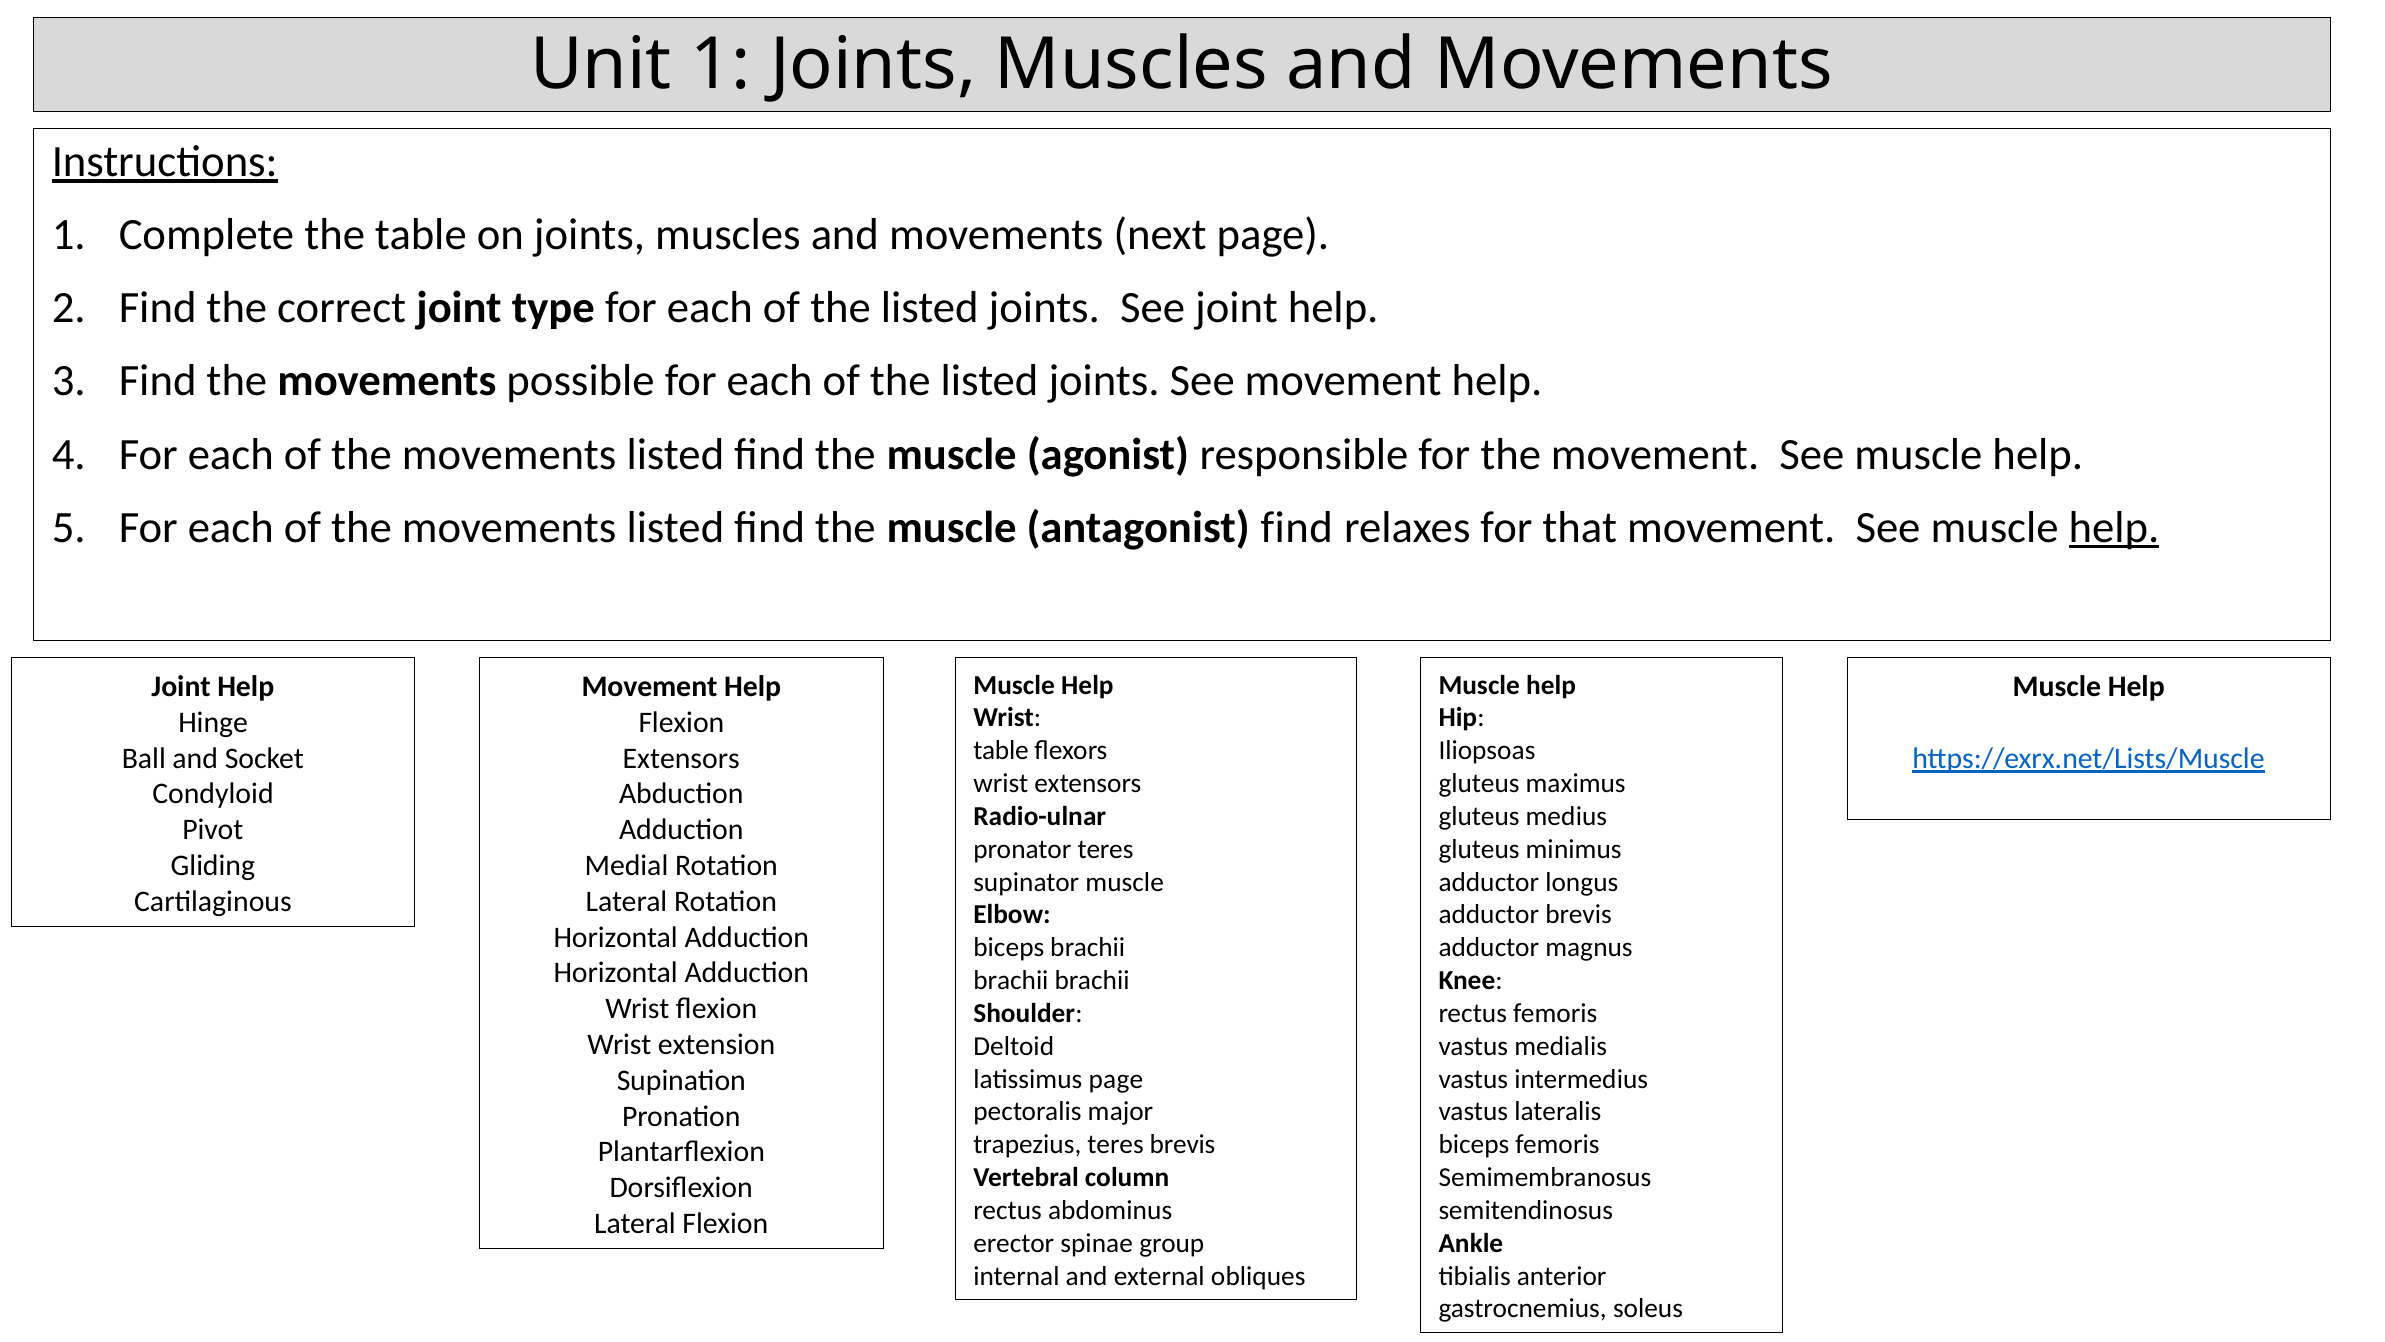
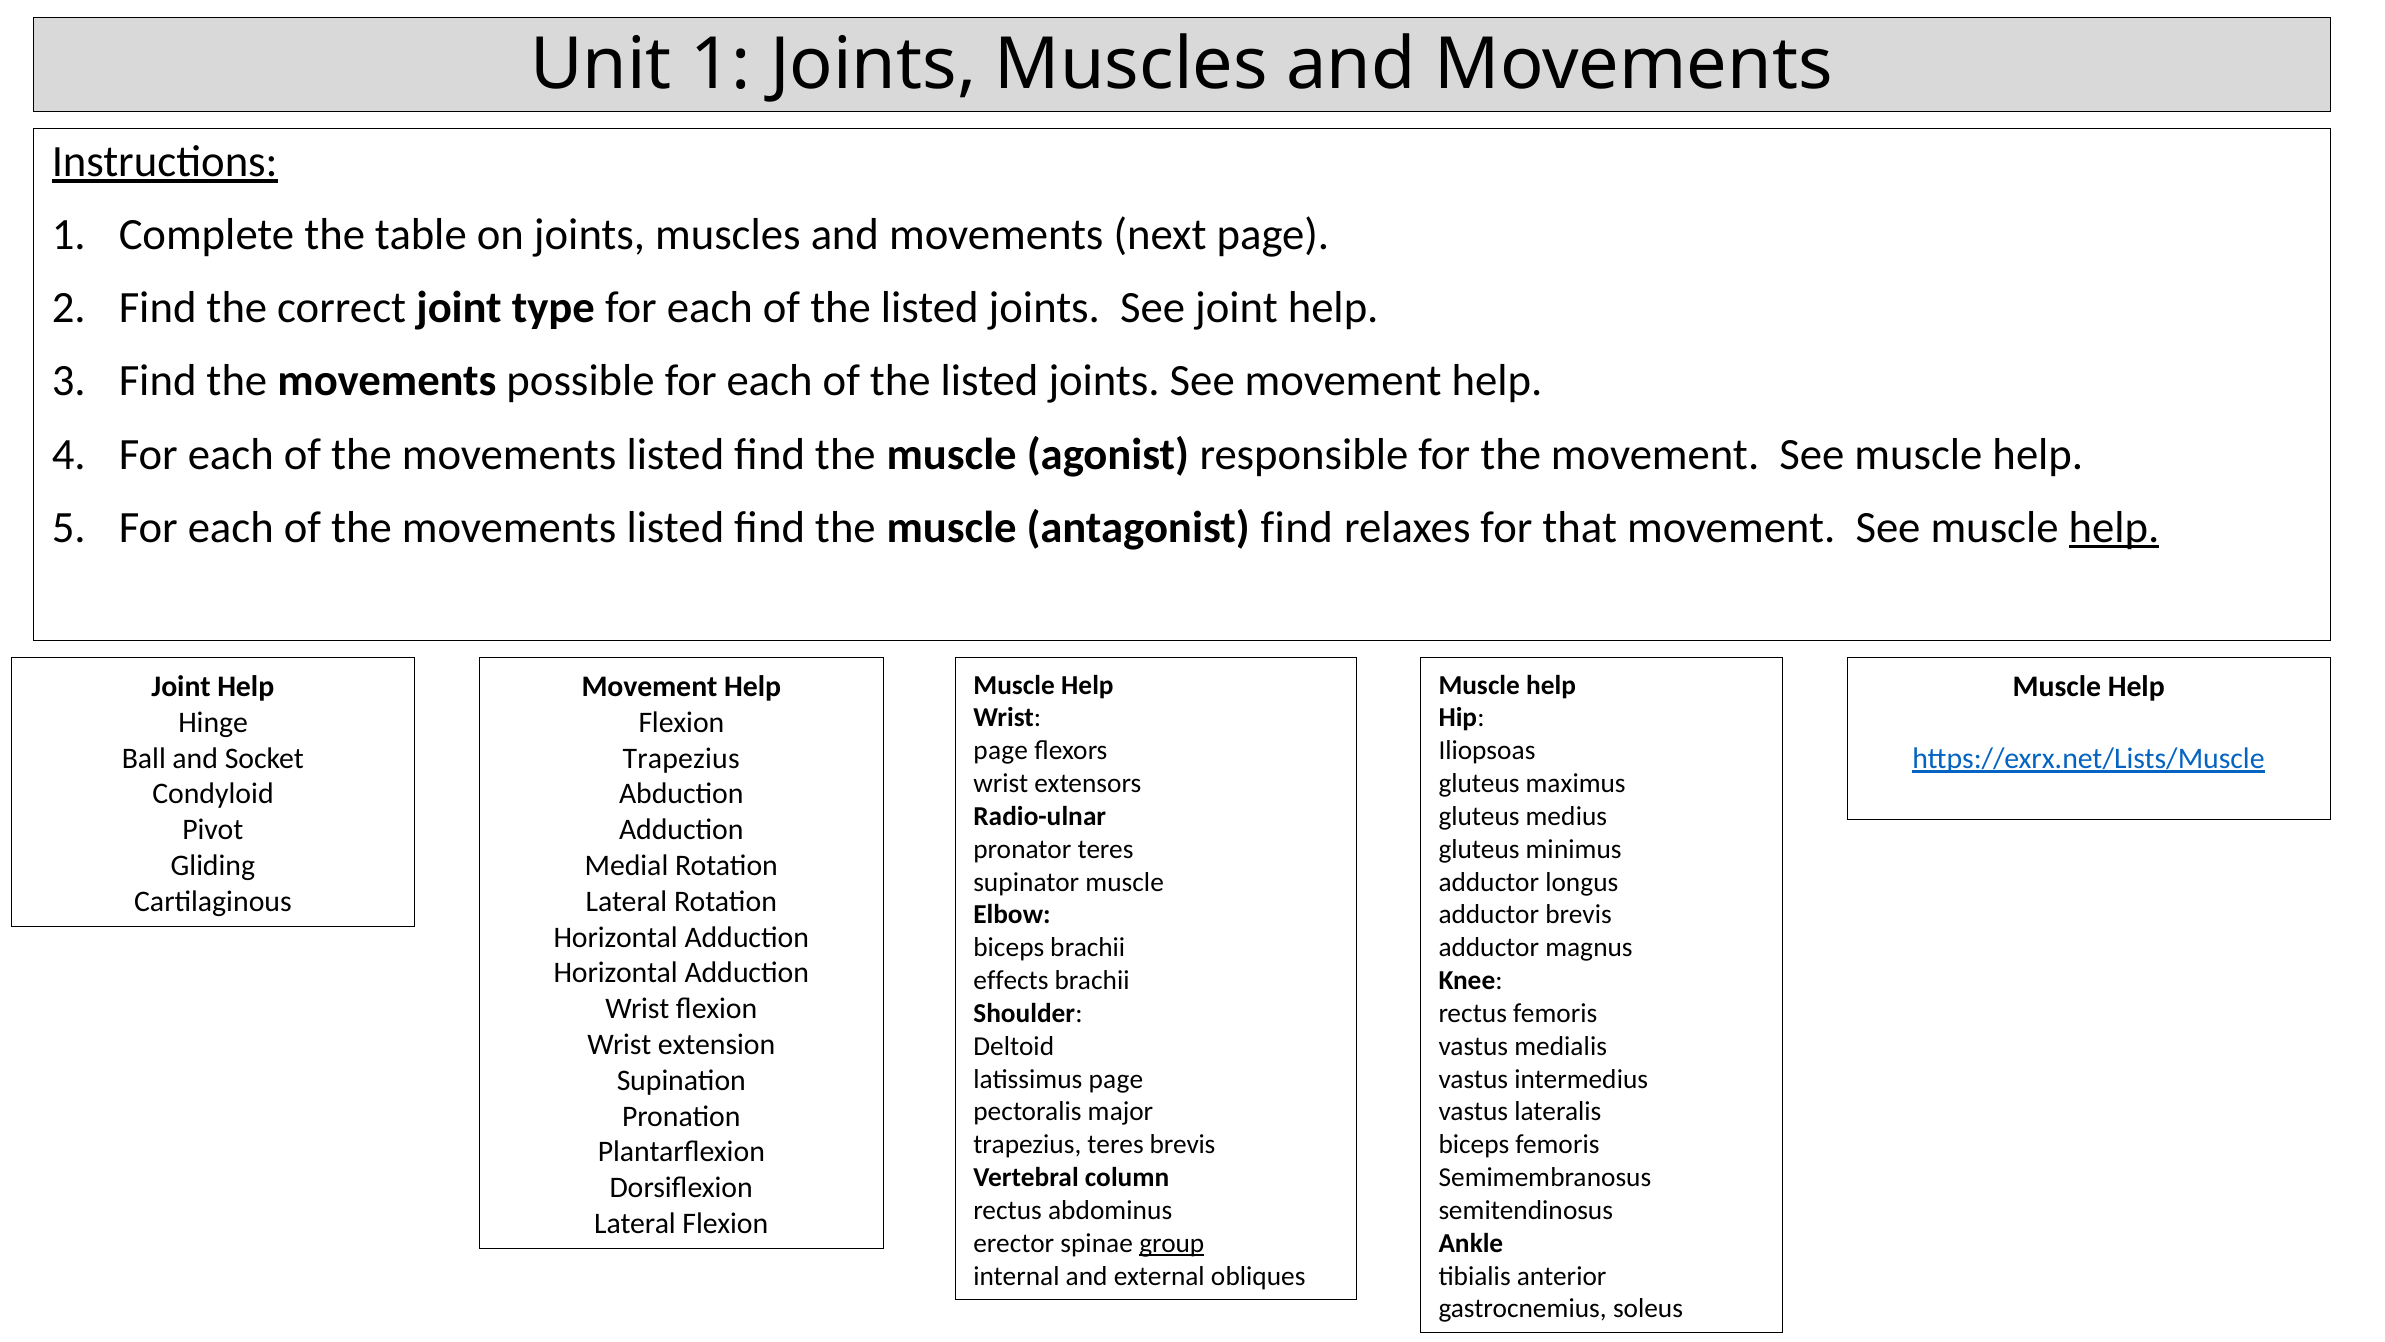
table: table -> page (1001, 750)
Extensors: Extensors -> Trapezius (681, 758)
brachii: brachii -> effects (1011, 980)
group underline: none -> present (1172, 1243)
